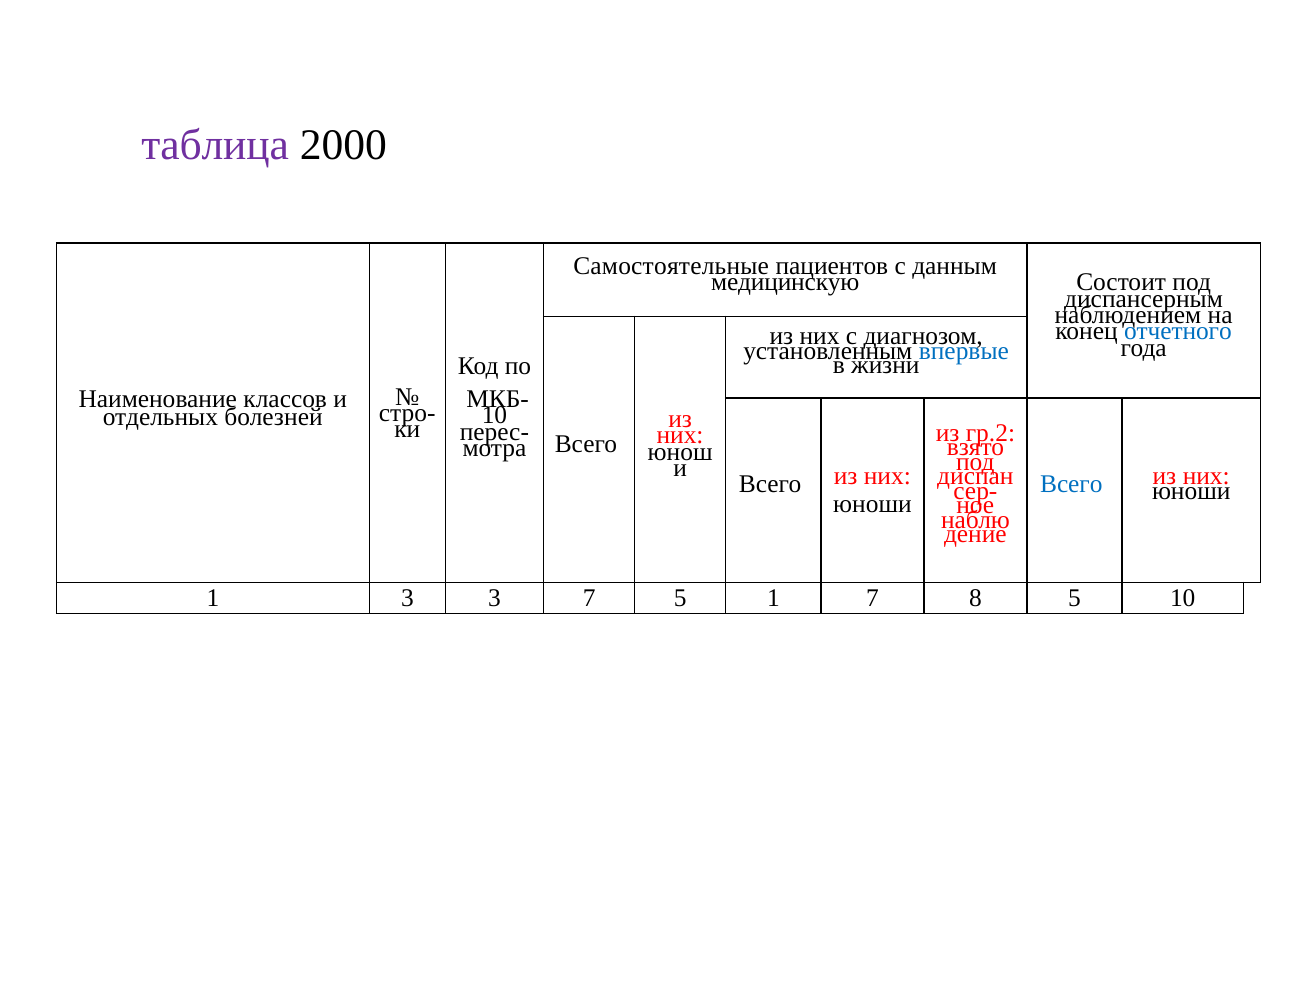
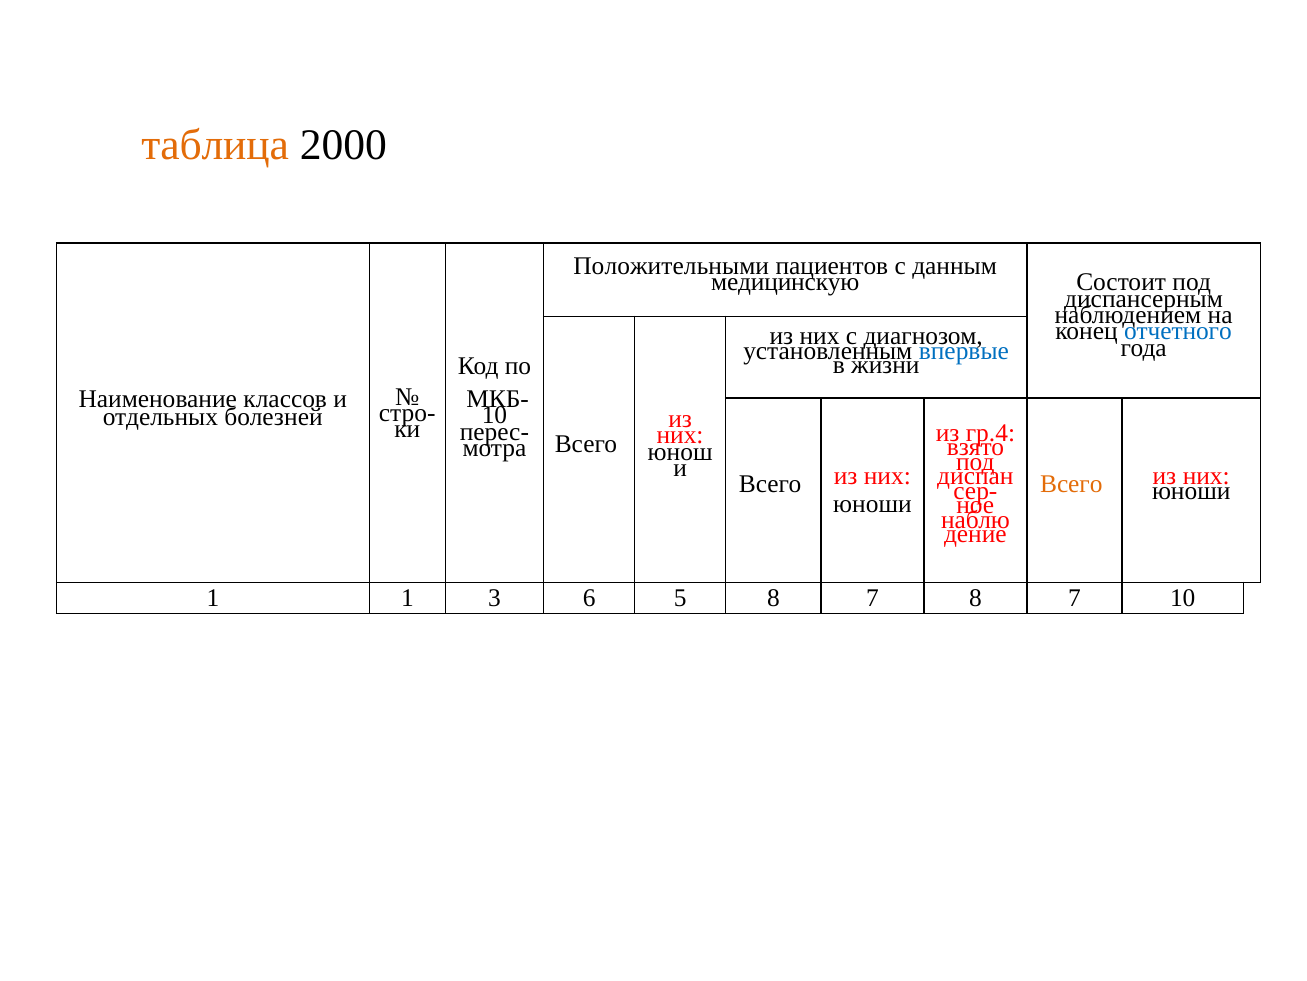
таблица colour: purple -> orange (215, 145)
Самостоятельные: Самостоятельные -> Положительными (671, 266)
гр.2: гр.2 -> гр.4 (990, 432)
Всего colour: blue -> orange (1071, 484)
1 3: 3 -> 1 (407, 598)
3 7: 7 -> 6 (589, 598)
5 1: 1 -> 8 (773, 598)
7 8 5: 5 -> 7 (1075, 598)
